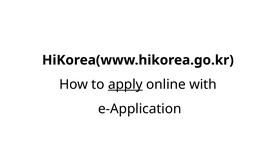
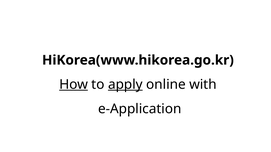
How underline: none -> present (74, 85)
